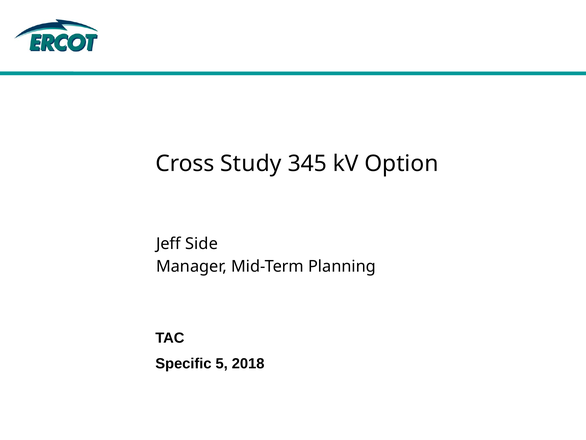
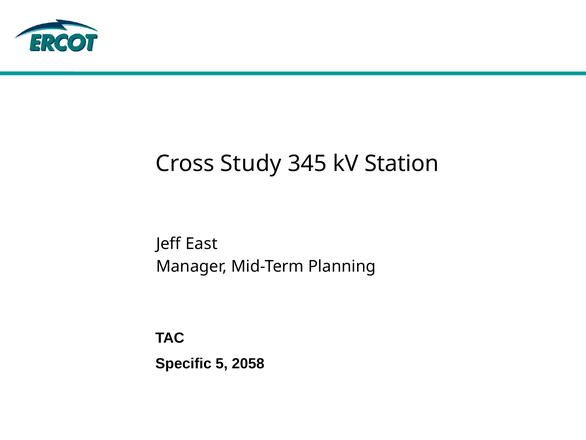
Option: Option -> Station (402, 163)
Side: Side -> East (202, 243)
2018: 2018 -> 2058 (248, 363)
